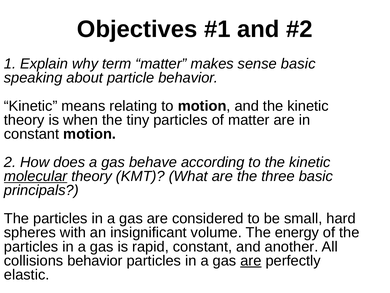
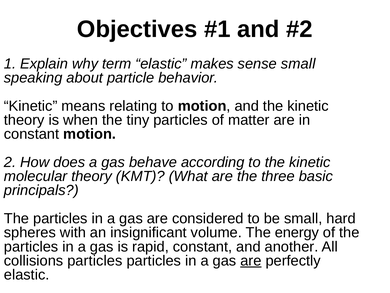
term matter: matter -> elastic (161, 64)
sense basic: basic -> small (298, 64)
molecular underline: present -> none (36, 176)
collisions behavior: behavior -> particles (95, 260)
